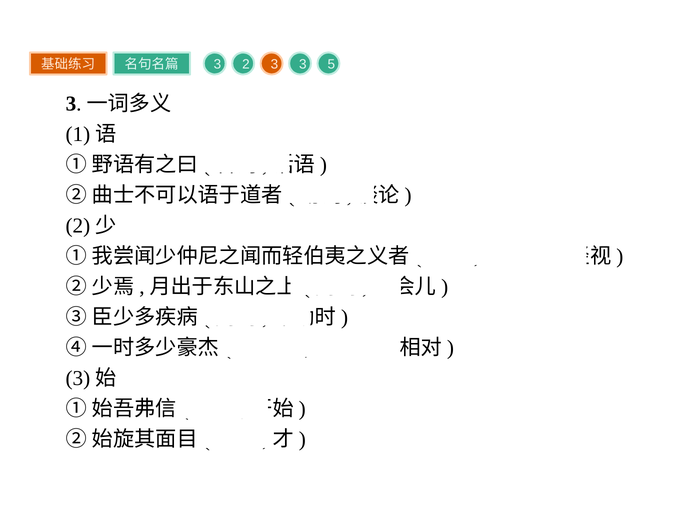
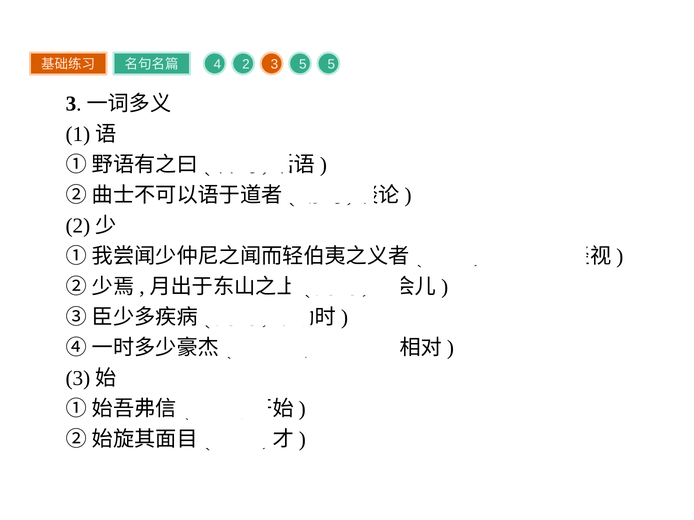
3: 3 -> 4 (217, 64)
3 3: 3 -> 5 (303, 64)
